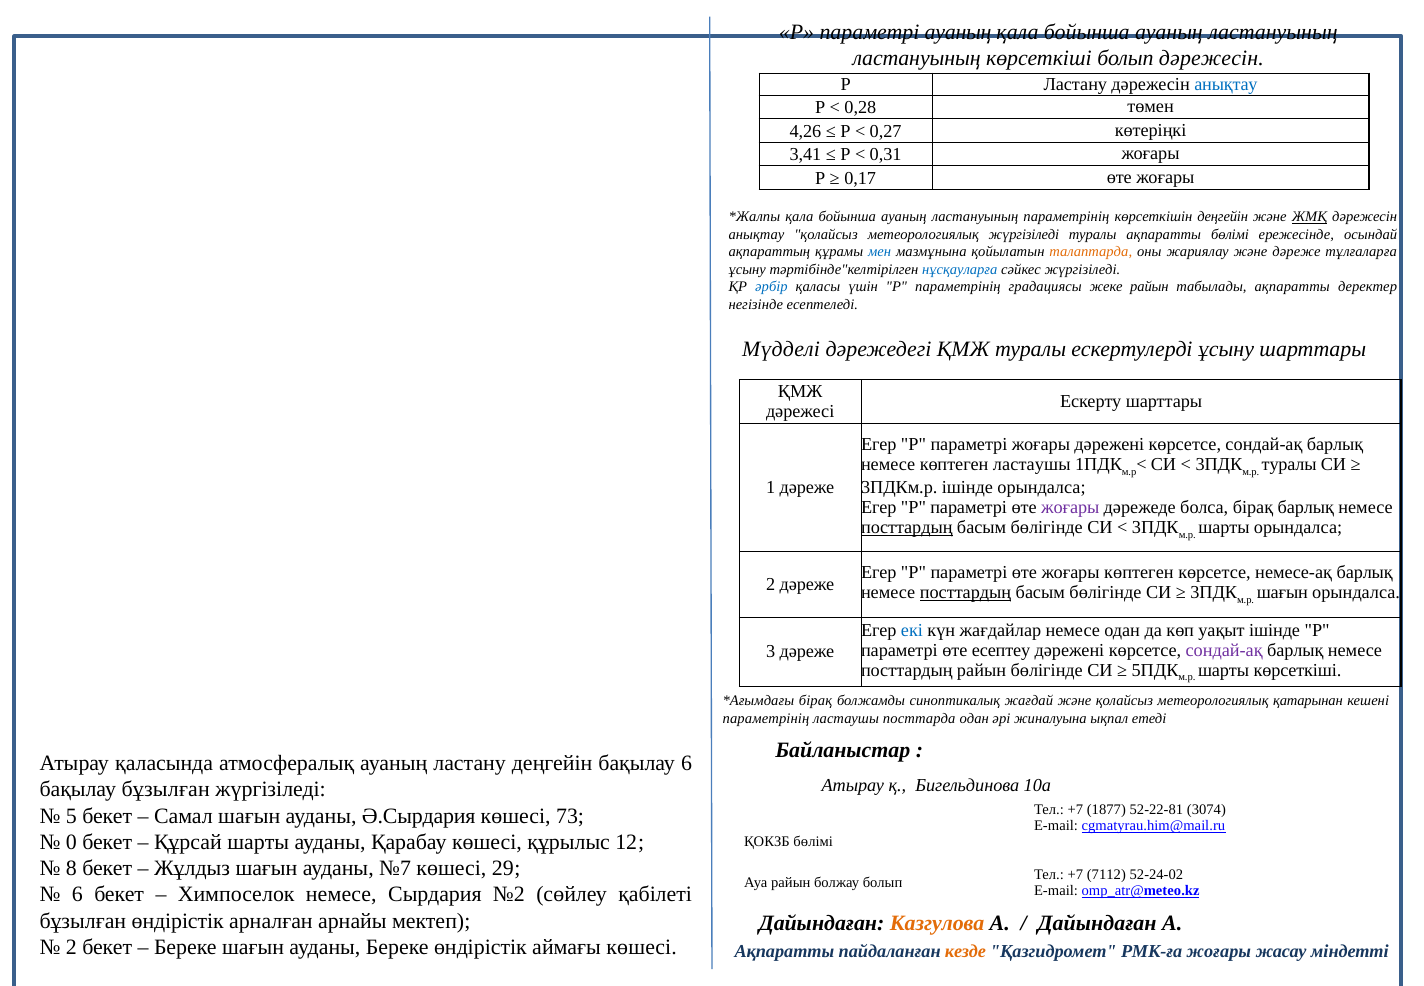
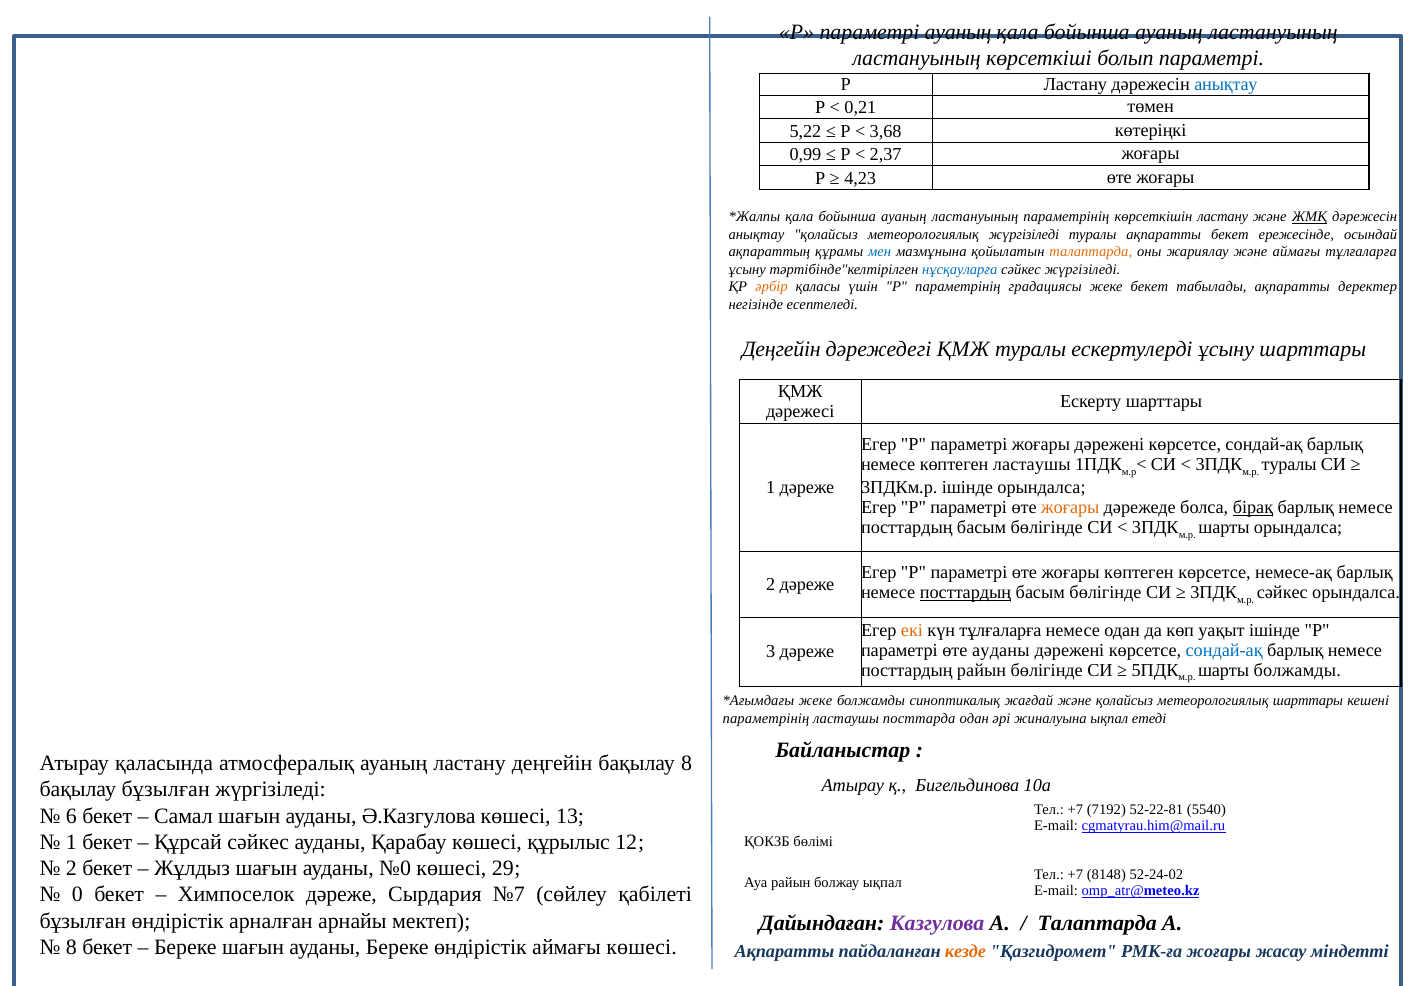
болып дәрежесін: дәрежесін -> параметрі (1211, 59)
0,28: 0,28 -> 0,21 (860, 108)
4,26: 4,26 -> 5,22 (805, 131)
0,27: 0,27 -> 3,68 (886, 131)
3,41: 3,41 -> 0,99 (805, 155)
0,31: 0,31 -> 2,37 (886, 155)
0,17: 0,17 -> 4,23 (860, 178)
көрсеткішін деңгейін: деңгейін -> ластану (1223, 217)
ақпаратты бөлімі: бөлімі -> бекет (1230, 234)
және дәреже: дәреже -> аймағы (1296, 252)
әрбір colour: blue -> orange (771, 287)
жеке райын: райын -> бекет (1149, 287)
Мүдделі: Мүдделі -> Деңгейін (781, 349)
жоғары colour: purple -> orange (1070, 508)
бірақ underline: none -> present (1253, 508)
посттардың underline: present -> none (907, 528)
шағын: шағын -> сәйкес (1282, 593)
екі colour: blue -> orange (912, 630)
күн жағдайлар: жағдайлар -> тұлғаларға (1001, 630)
өте есептеу: есептеу -> ауданы (1001, 650)
сондай-ақ colour: purple -> blue (1224, 650)
шарты көрсеткіші: көрсеткіші -> болжамды (1297, 670)
бірақ: бірақ -> жеке (816, 701)
метеорологиялық қатарынан: қатарынан -> шарттары (1308, 701)
бақылау 6: 6 -> 8 (686, 763)
1877: 1877 -> 7192 (1106, 809)
3074: 3074 -> 5540 (1206, 809)
5: 5 -> 6 (71, 816)
Ә.Сырдария: Ә.Сырдария -> Ә.Казгулова (419, 816)
73: 73 -> 13 (570, 816)
0: 0 -> 1 (71, 842)
Құрсай шарты: шарты -> сәйкес (258, 842)
8: 8 -> 2 (71, 868)
№7: №7 -> №0 (395, 868)
7112: 7112 -> 8148 (1106, 874)
болжау болып: болып -> ықпал (882, 883)
6: 6 -> 0 (77, 895)
Химпоселок немесе: немесе -> дәреже (341, 895)
№2: №2 -> №7 (509, 895)
Казгулова colour: orange -> purple (937, 923)
Дайындаған: Дайындаған -> Талаптарда (1097, 923)
2: 2 -> 8 (71, 947)
